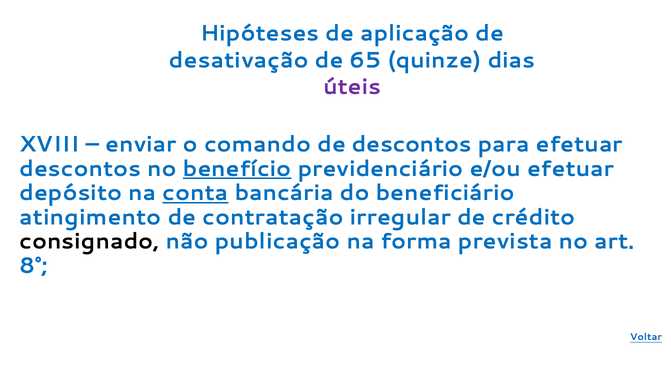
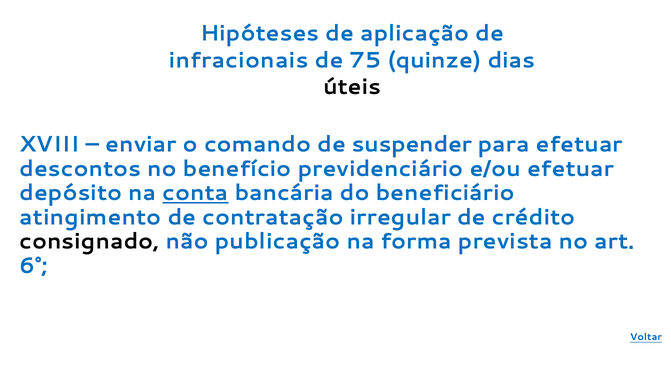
desativação: desativação -> infracionais (239, 60)
65: 65 -> 75 (365, 60)
úteis colour: purple -> black (352, 87)
de descontos: descontos -> suspender (412, 144)
benefício underline: present -> none (237, 169)
8°: 8° -> 6° (34, 265)
